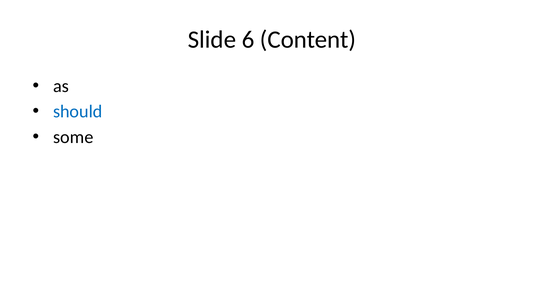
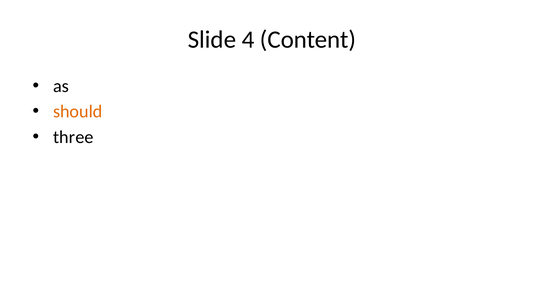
6: 6 -> 4 (248, 39)
should colour: blue -> orange (78, 112)
some: some -> three (73, 137)
